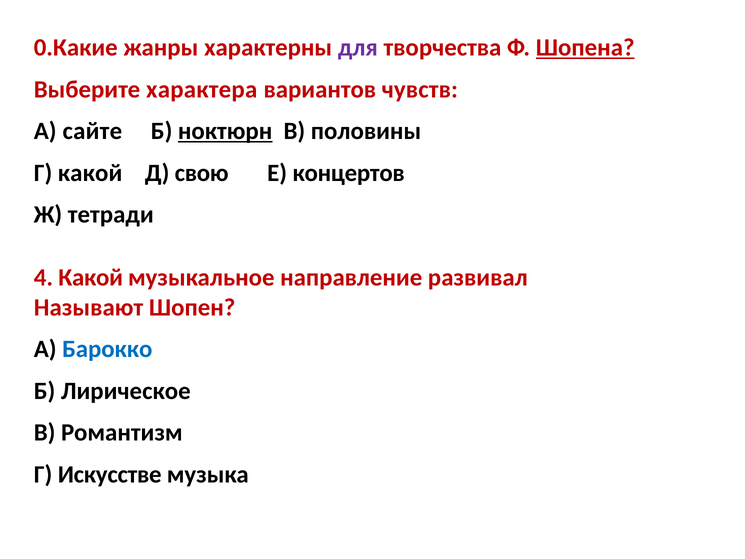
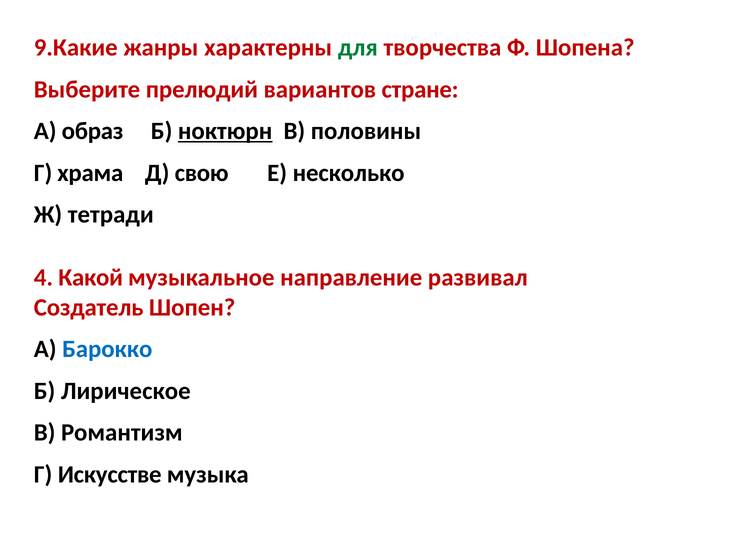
0.Какие: 0.Какие -> 9.Какие (76, 47)
для colour: purple -> green (358, 47)
Шопена underline: present -> none (585, 47)
характера: характера -> прелюдий (202, 89)
чувств: чувств -> стране (420, 89)
сайте: сайте -> образ (93, 131)
Г какой: какой -> храма (90, 173)
концертов: концертов -> несколько (349, 173)
Называют: Называют -> Создатель (89, 307)
